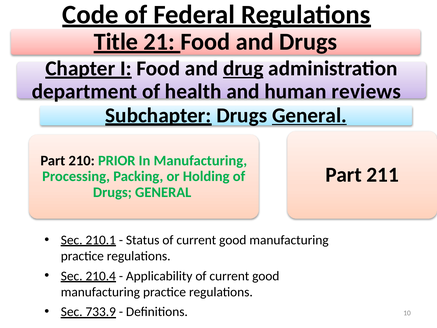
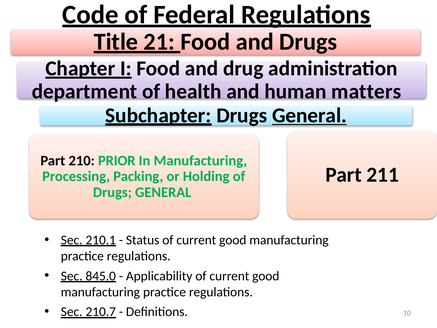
drug underline: present -> none (243, 68)
reviews: reviews -> matters (366, 91)
210.4: 210.4 -> 845.0 (101, 276)
733.9: 733.9 -> 210.7 (101, 312)
